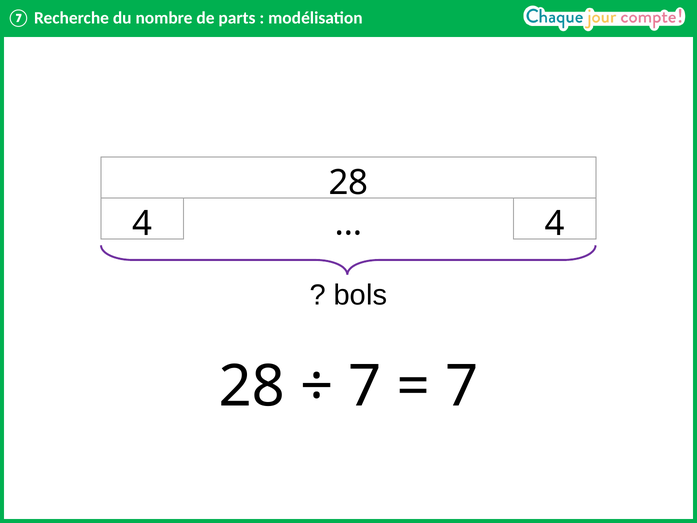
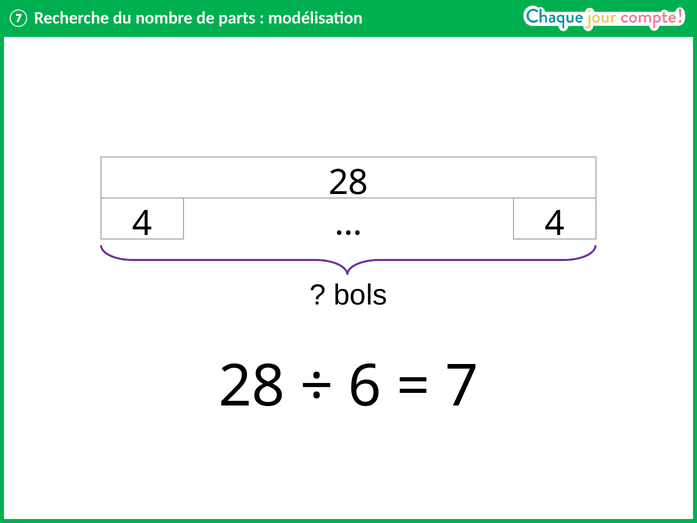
7: 7 -> 6 (365, 386)
